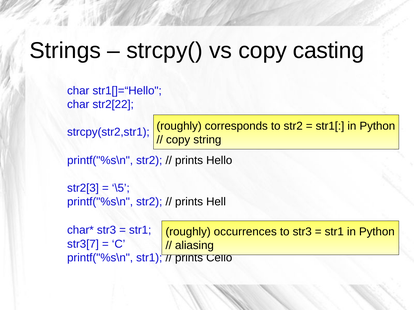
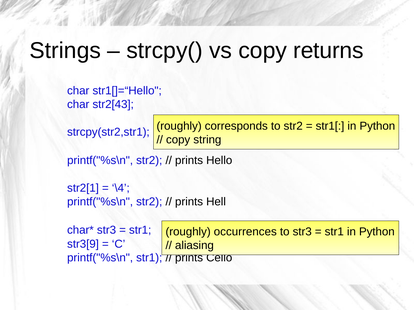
casting: casting -> returns (328, 51)
str2[22: str2[22 -> str2[43 (113, 105)
str2[3: str2[3 -> str2[1 (83, 188)
\5: \5 -> \4 (121, 188)
str3[7: str3[7 -> str3[9 (83, 244)
